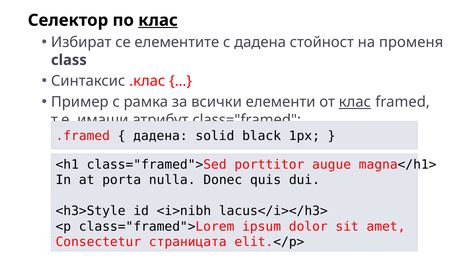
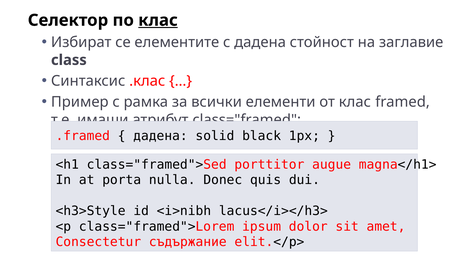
променя: променя -> заглавие (411, 42)
клас underline: present -> none (355, 102)
страницата: страницата -> съдържание (188, 242)
